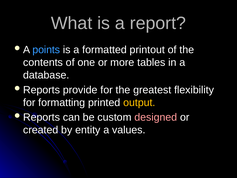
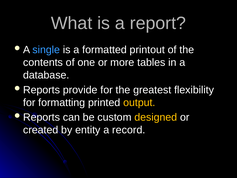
points: points -> single (46, 50)
designed colour: pink -> yellow (156, 117)
values: values -> record (129, 130)
